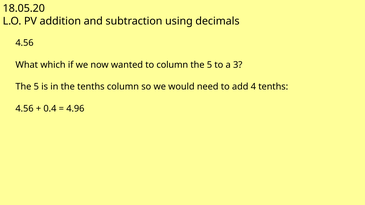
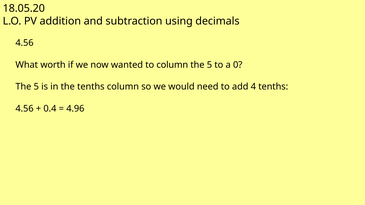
which: which -> worth (53, 65)
3: 3 -> 0 (238, 65)
